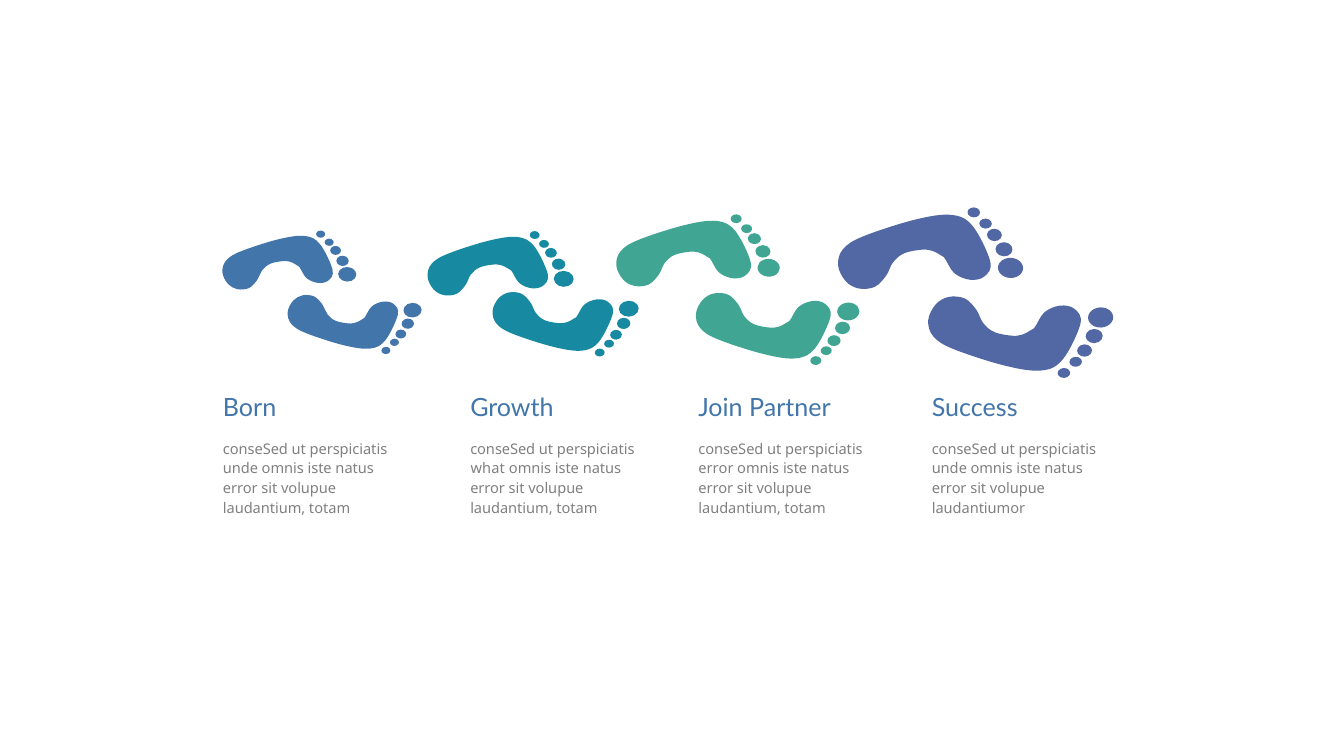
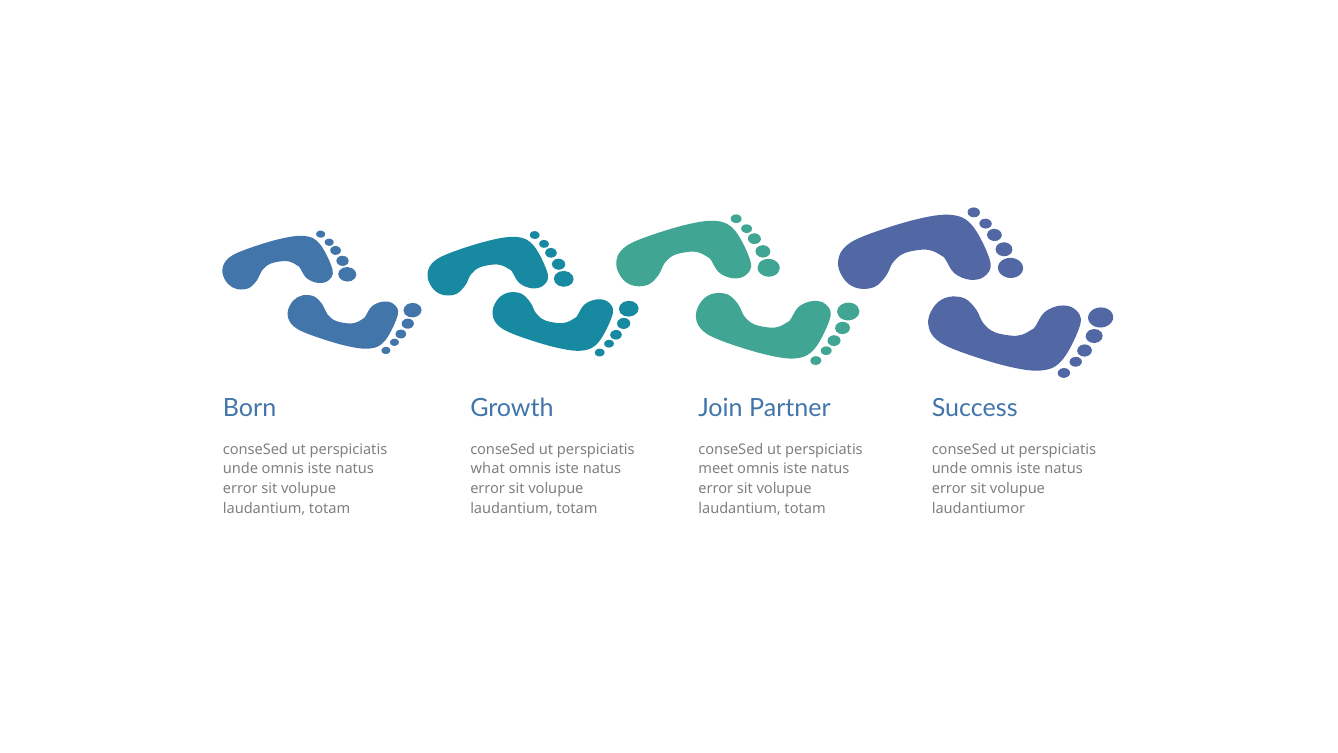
error: error -> meet (716, 469)
